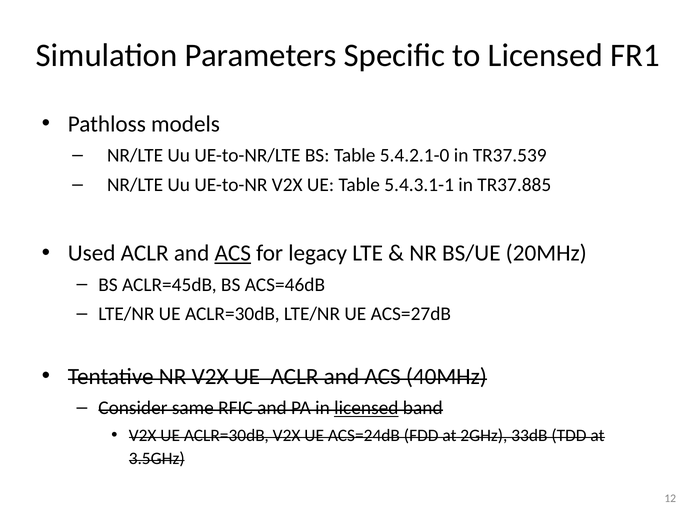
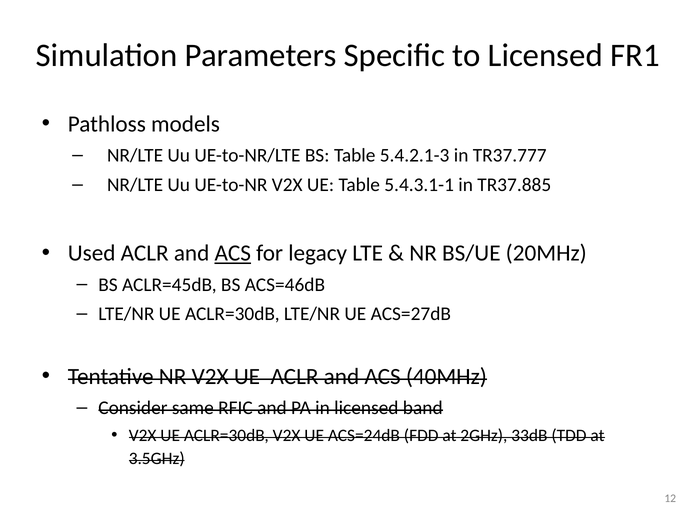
5.4.2.1-0: 5.4.2.1-0 -> 5.4.2.1-3 (415, 155)
TR37.539: TR37.539 -> TR37.777 (510, 155)
licensed underline: present -> none (366, 408)
